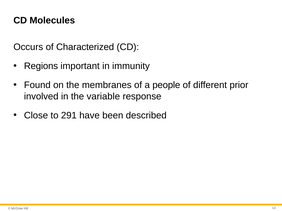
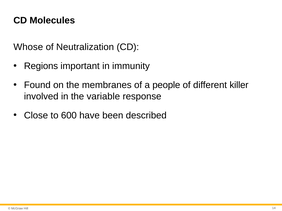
Occurs: Occurs -> Whose (28, 47)
Characterized: Characterized -> Neutralization (85, 47)
prior: prior -> killer (239, 85)
291: 291 -> 600 (69, 116)
